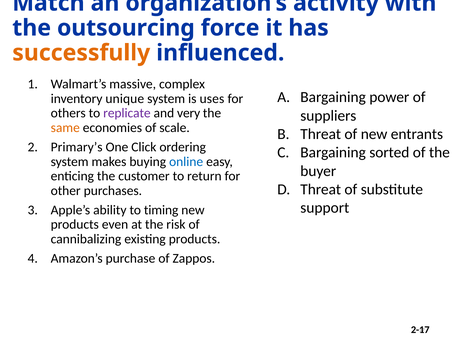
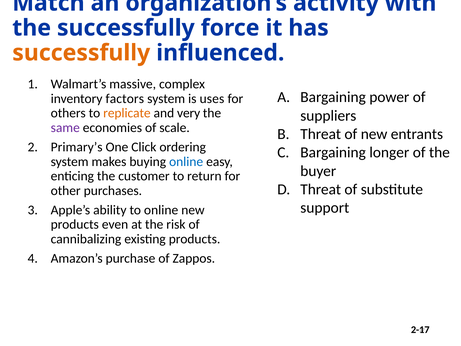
the outsourcing: outsourcing -> successfully (126, 28)
unique: unique -> factors (125, 99)
replicate colour: purple -> orange (127, 113)
same colour: orange -> purple (65, 128)
sorted: sorted -> longer (389, 152)
to timing: timing -> online (161, 210)
